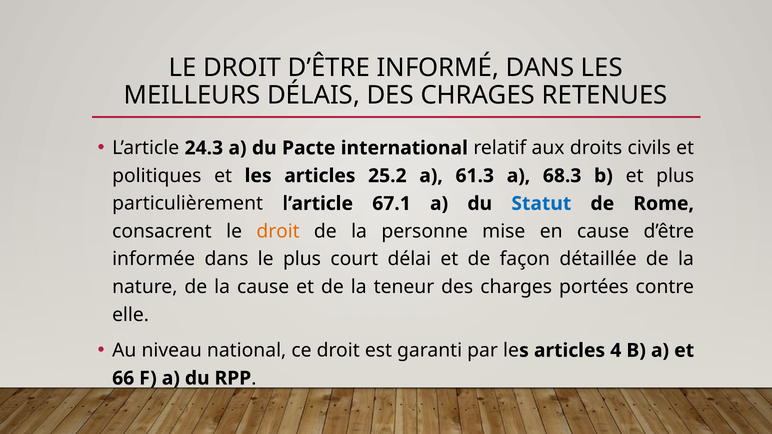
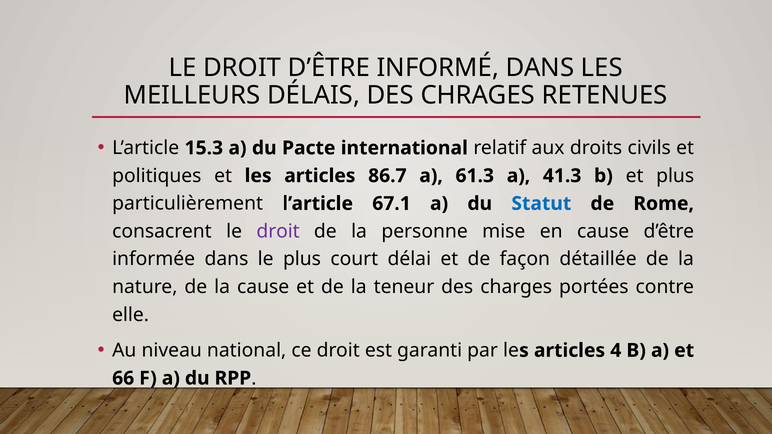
24.3: 24.3 -> 15.3 (204, 148)
25.2: 25.2 -> 86.7 (387, 176)
68.3: 68.3 -> 41.3 (562, 176)
droit colour: orange -> purple (278, 231)
